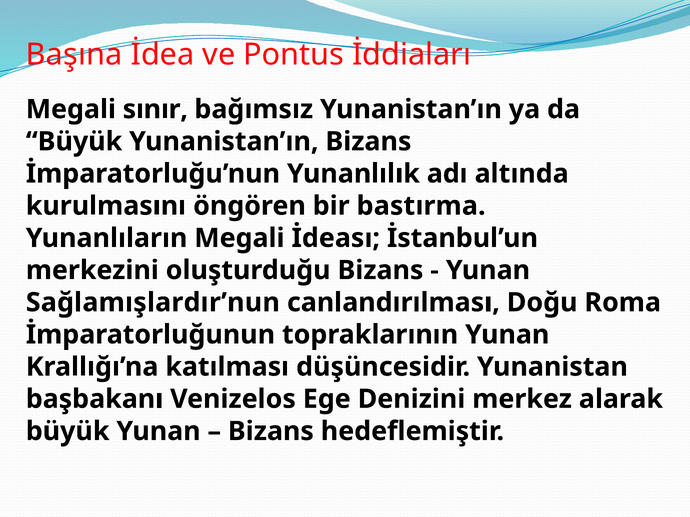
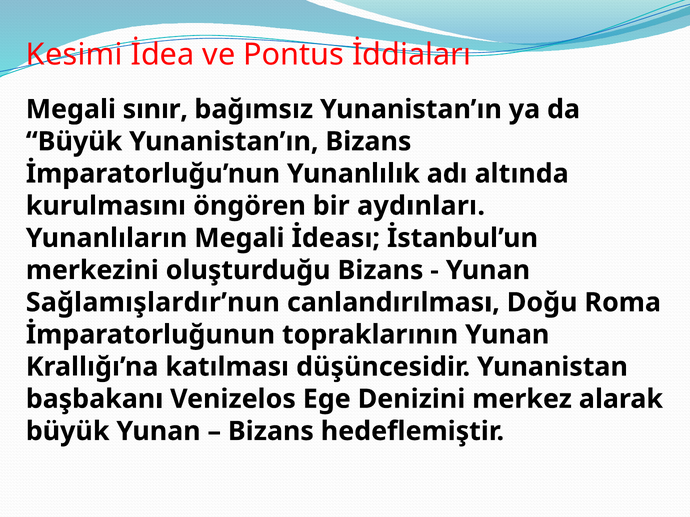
Başına: Başına -> Kesimi (74, 54)
bastırma: bastırma -> aydınları (421, 206)
